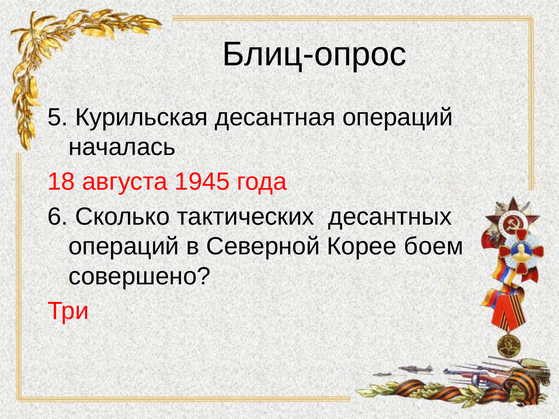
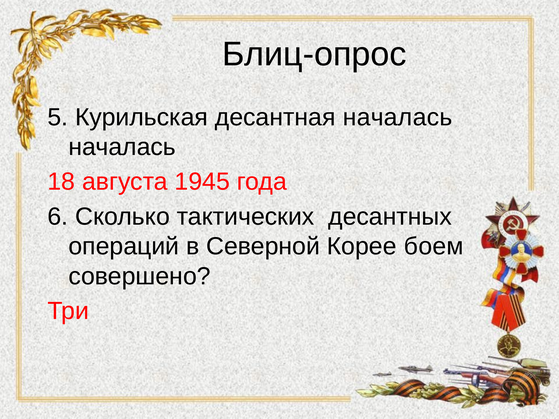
десантная операций: операций -> началась (398, 117)
